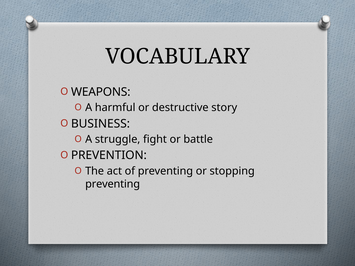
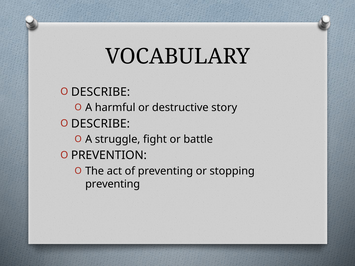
WEAPONS: WEAPONS -> DESCRIBE (101, 92)
BUSINESS: BUSINESS -> DESCRIBE (100, 124)
